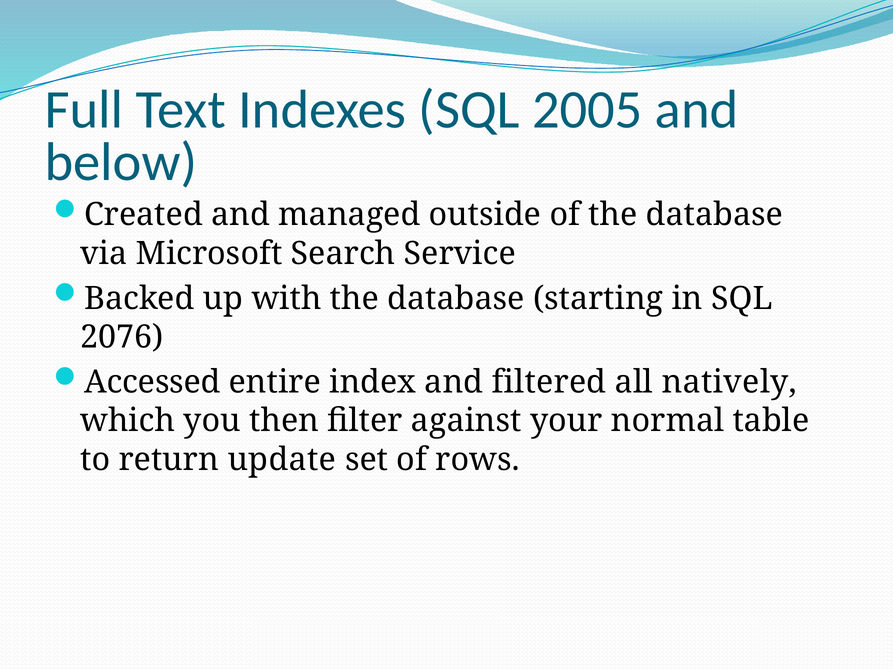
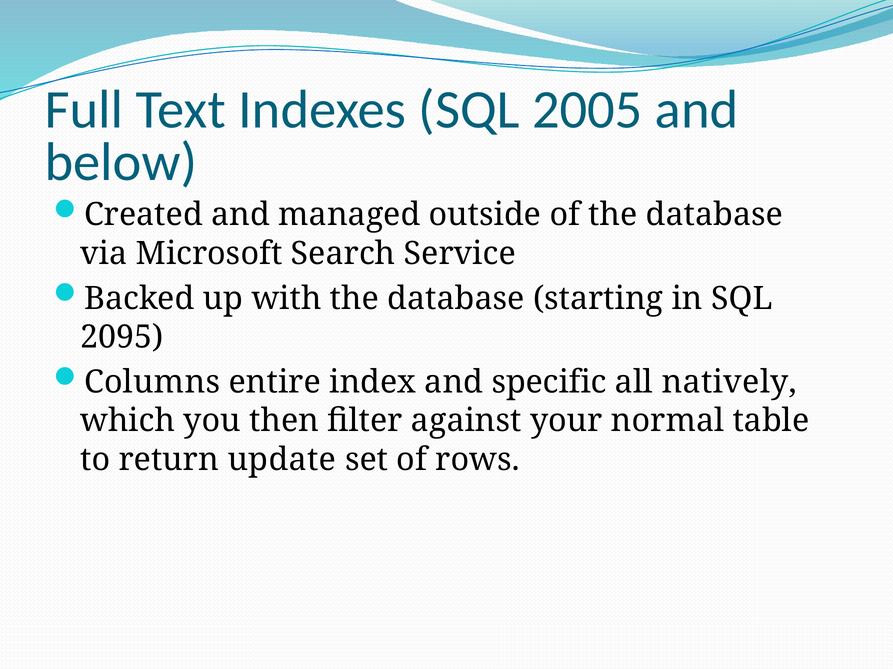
2076: 2076 -> 2095 (122, 337)
Accessed: Accessed -> Columns (152, 383)
filtered: filtered -> specific (549, 383)
